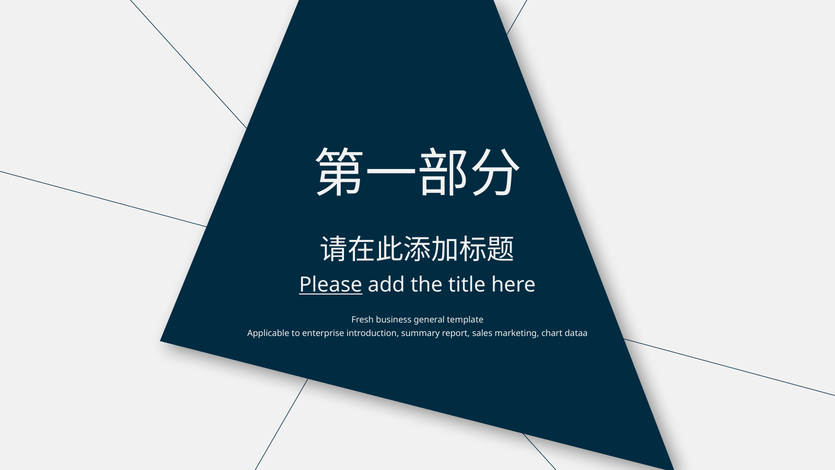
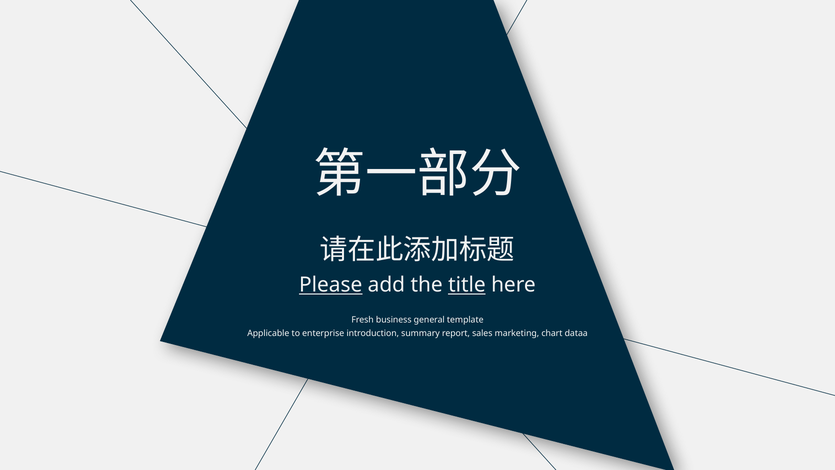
title underline: none -> present (467, 285)
